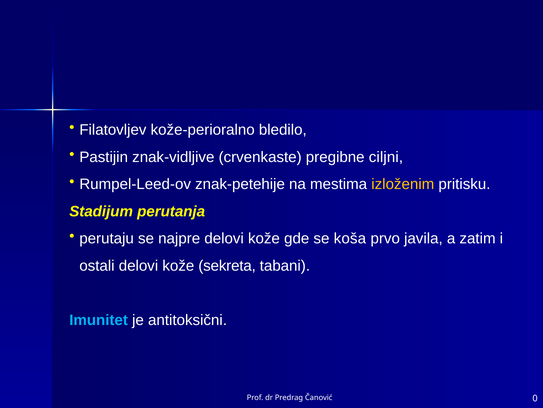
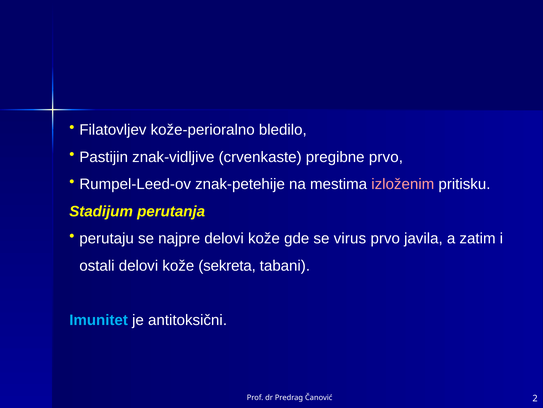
pregibne ciljni: ciljni -> prvo (386, 157)
izloženim colour: yellow -> pink (403, 184)
koša: koša -> virus (350, 238)
0: 0 -> 2 (535, 398)
